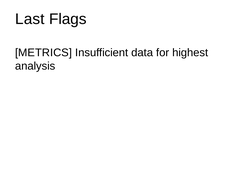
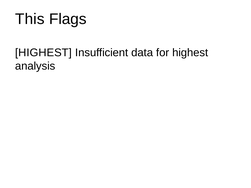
Last: Last -> This (30, 19)
METRICS: METRICS -> HIGHEST (43, 53)
